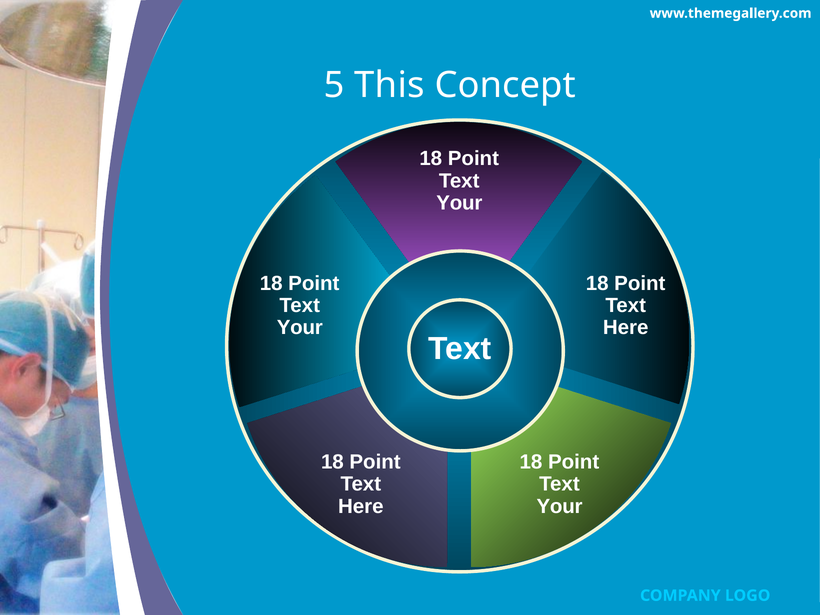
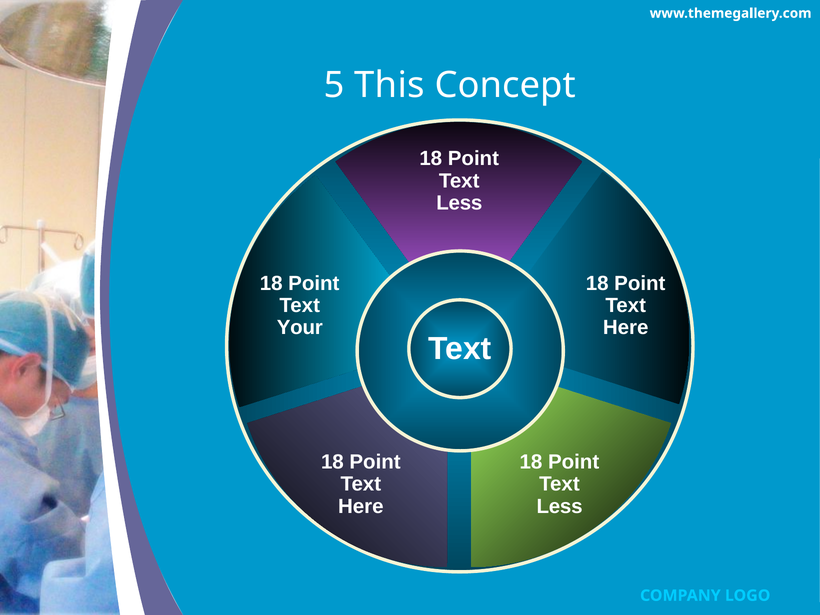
Your: Your -> Less (459, 203)
Your: Your -> Less (560, 506)
